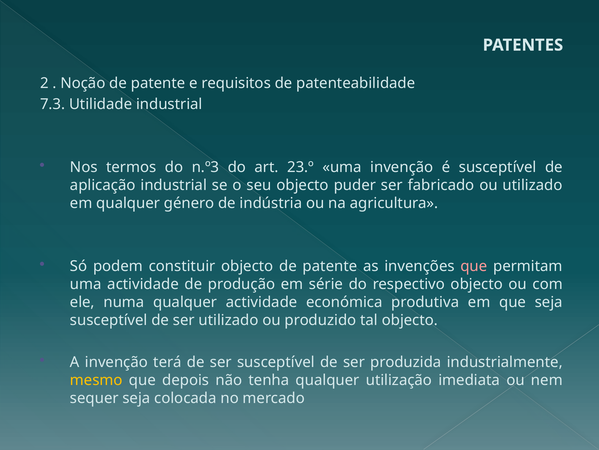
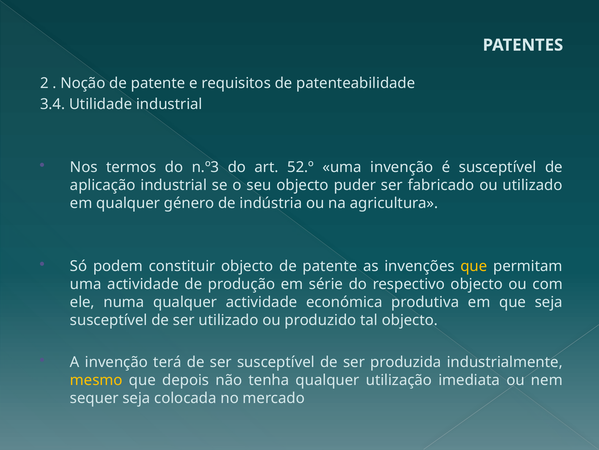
7.3: 7.3 -> 3.4 (53, 104)
23.º: 23.º -> 52.º (301, 167)
que colour: pink -> yellow (474, 266)
